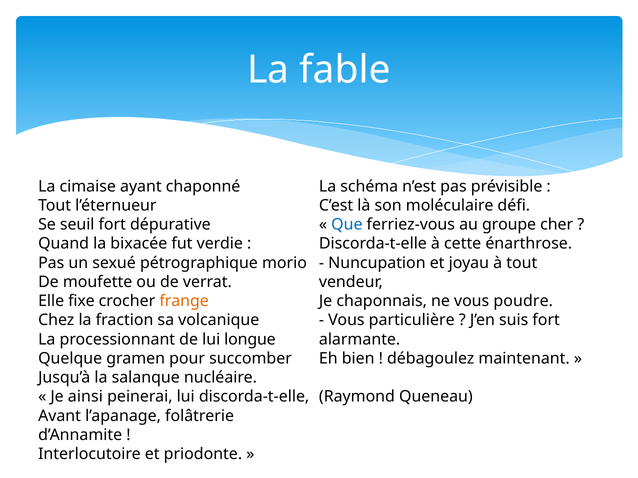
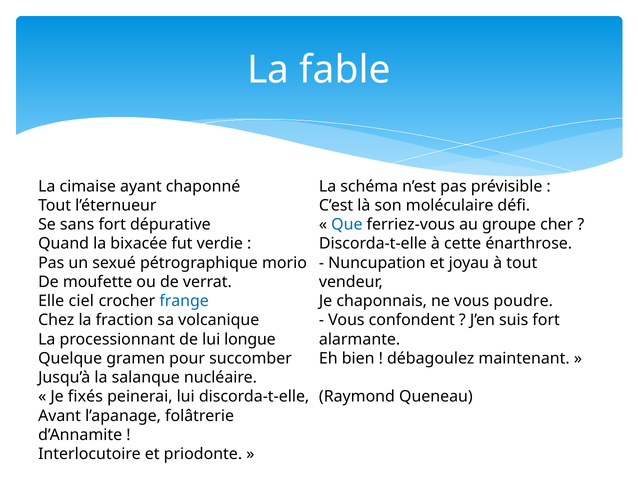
seuil: seuil -> sans (77, 225)
fixe: fixe -> ciel (81, 301)
frange colour: orange -> blue (184, 301)
particulière: particulière -> confondent (412, 321)
ainsi: ainsi -> fixés (85, 397)
